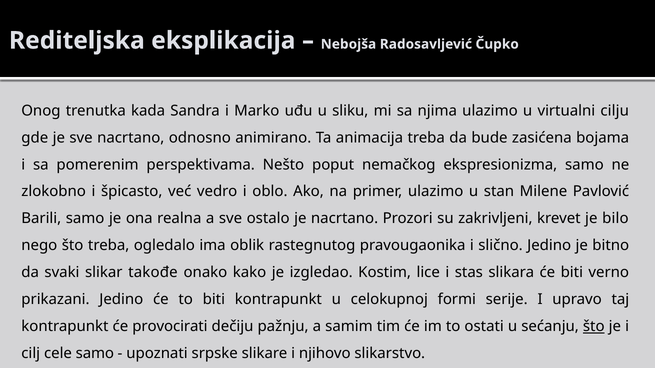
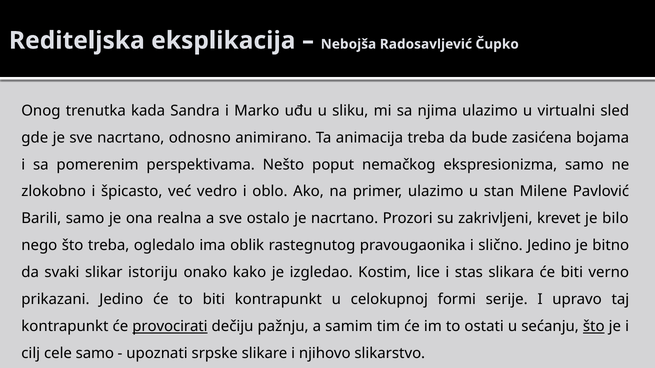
cilju: cilju -> sled (615, 111)
takođe: takođe -> istoriju (153, 273)
provocirati underline: none -> present (170, 327)
